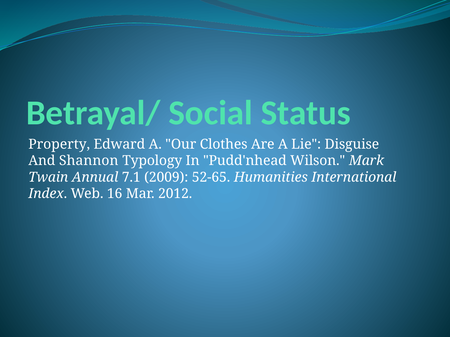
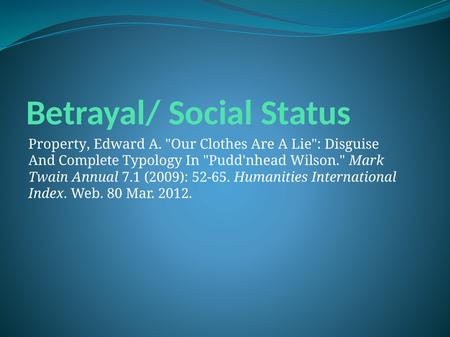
Shannon: Shannon -> Complete (89, 161)
16: 16 -> 80 (115, 194)
